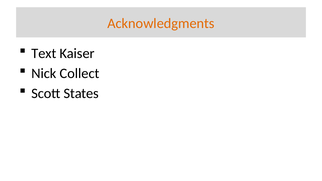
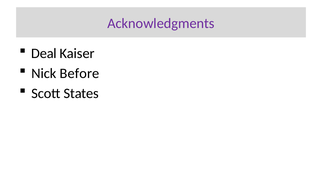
Acknowledgments colour: orange -> purple (161, 23)
Text: Text -> Deal (44, 53)
Collect: Collect -> Before (80, 74)
